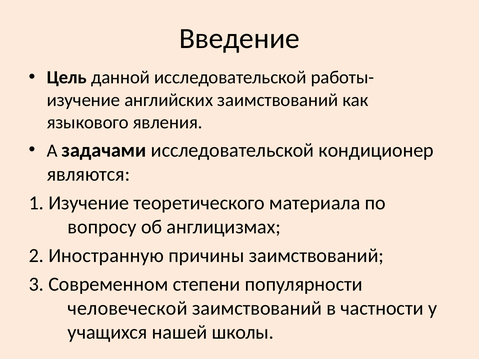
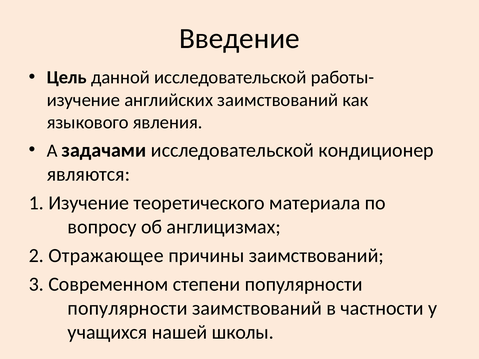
Иностранную: Иностранную -> Отражающее (106, 256)
человеческой: человеческой -> популярности (128, 308)
